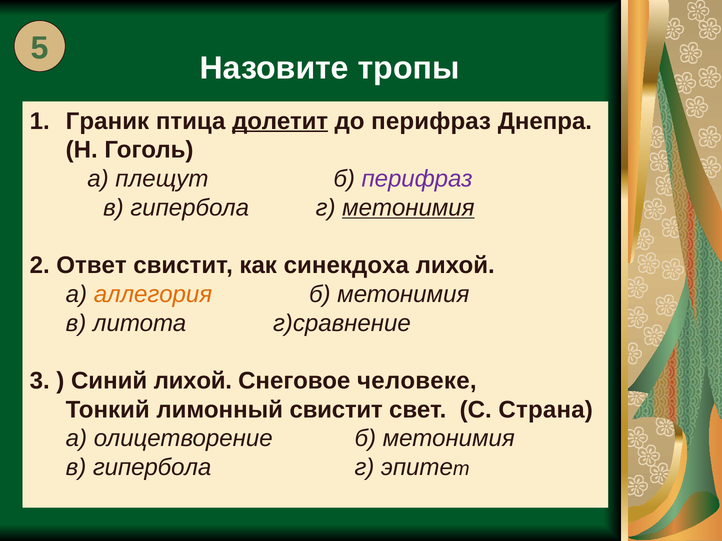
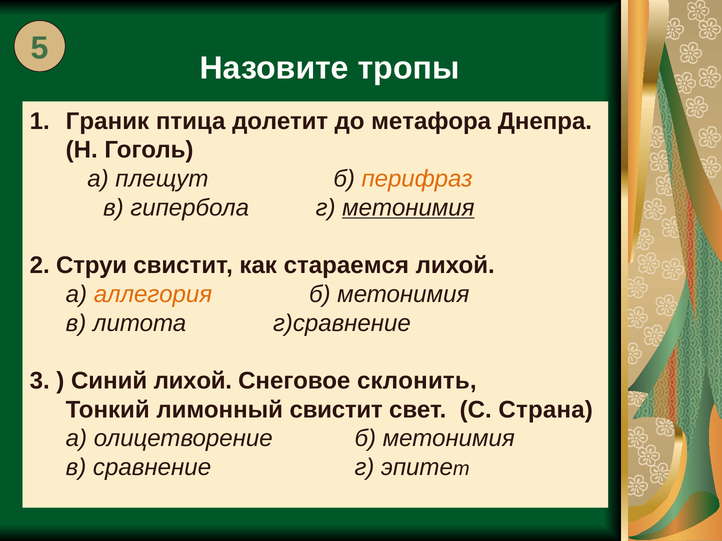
долетит underline: present -> none (280, 121)
до перифраз: перифраз -> метафора (431, 121)
перифраз colour: purple -> orange (417, 179)
Ответ: Ответ -> Струи (92, 266)
синекдоха: синекдоха -> стараемся (346, 266)
человеке: человеке -> склонить (417, 381)
гипербола: гипербола -> сравнение (152, 468)
